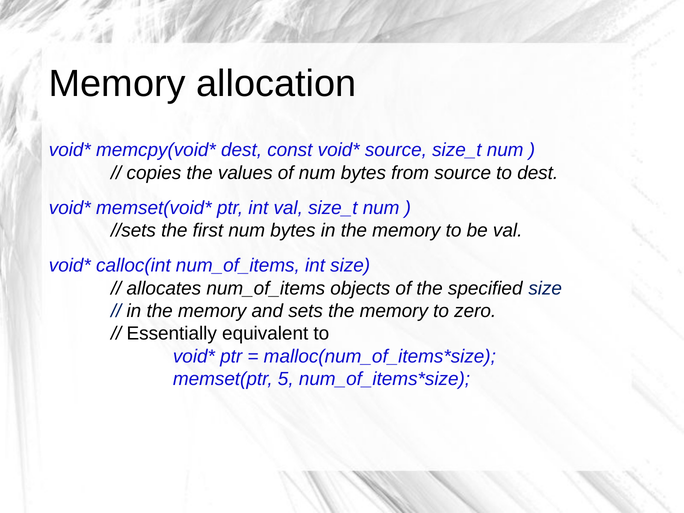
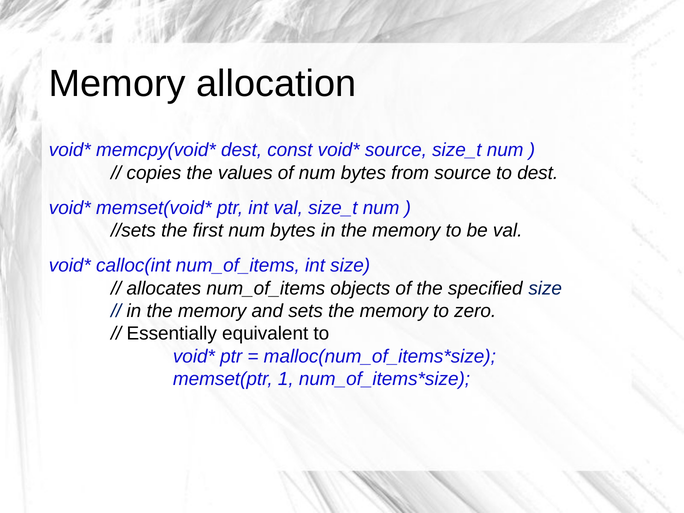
5: 5 -> 1 (286, 379)
